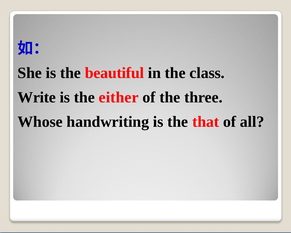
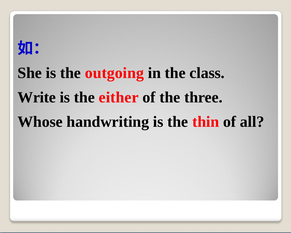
beautiful: beautiful -> outgoing (114, 73)
that: that -> thin (206, 122)
